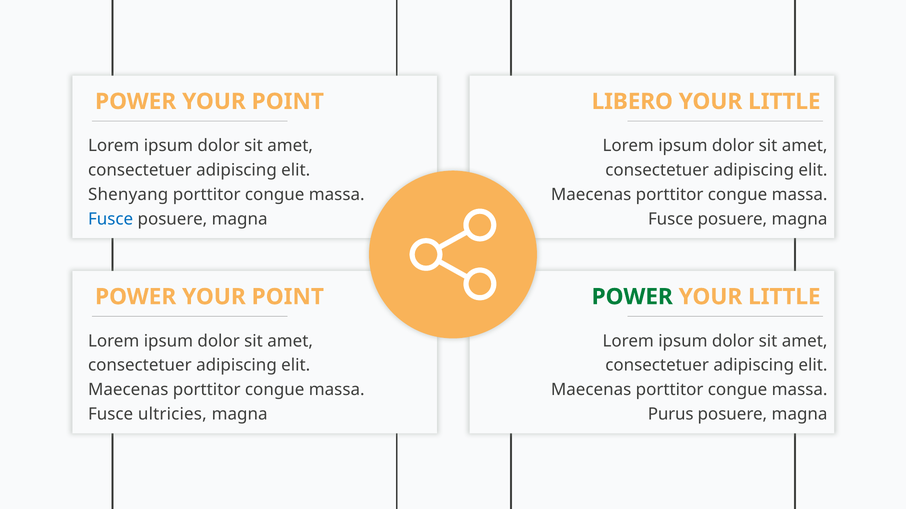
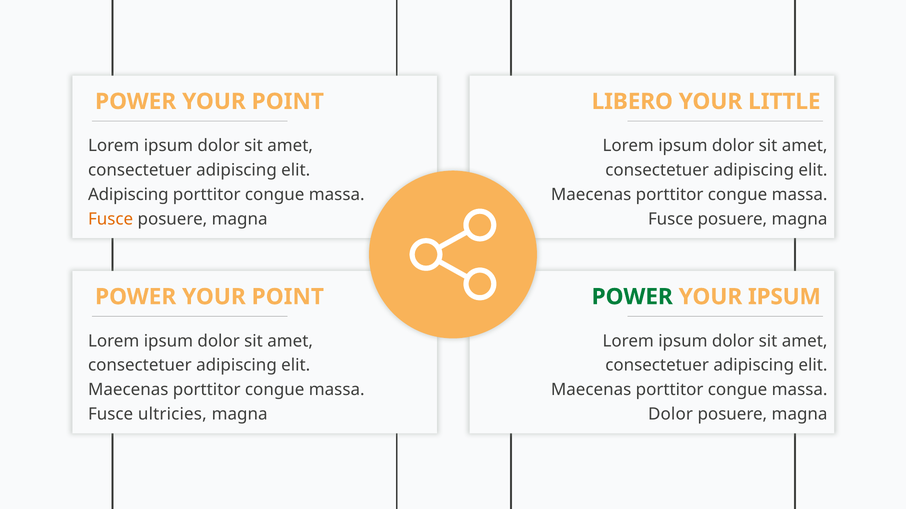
Shenyang: Shenyang -> Adipiscing (128, 195)
Fusce colour: blue -> orange (111, 219)
LITTLE: LITTLE -> IPSUM (784, 297)
Purus: Purus -> Dolor (670, 415)
